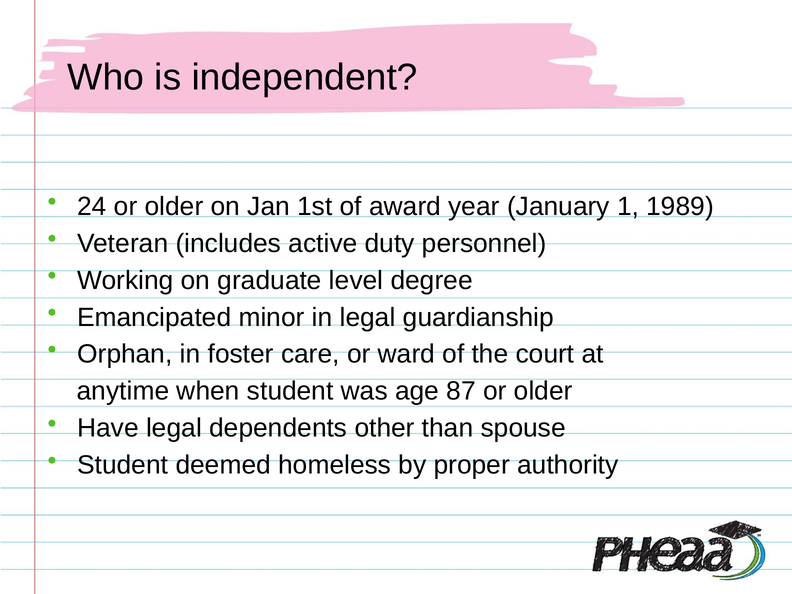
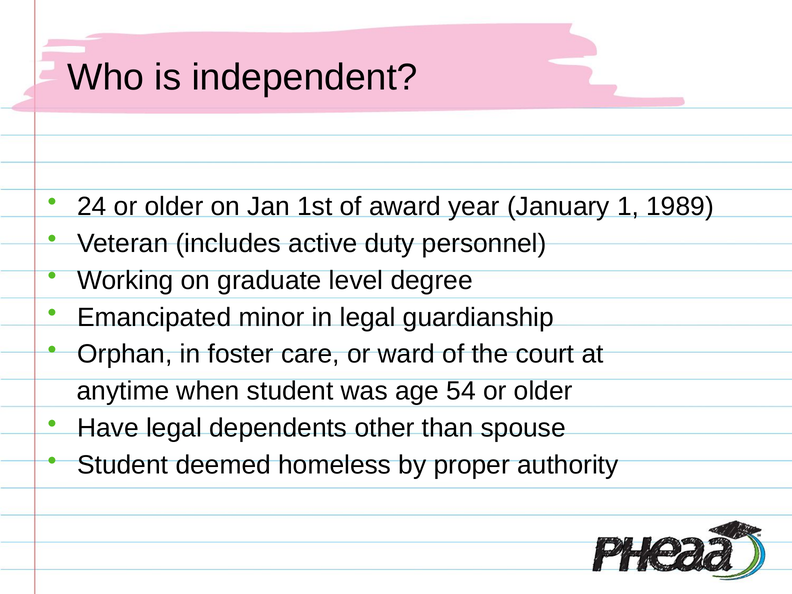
87: 87 -> 54 (461, 391)
